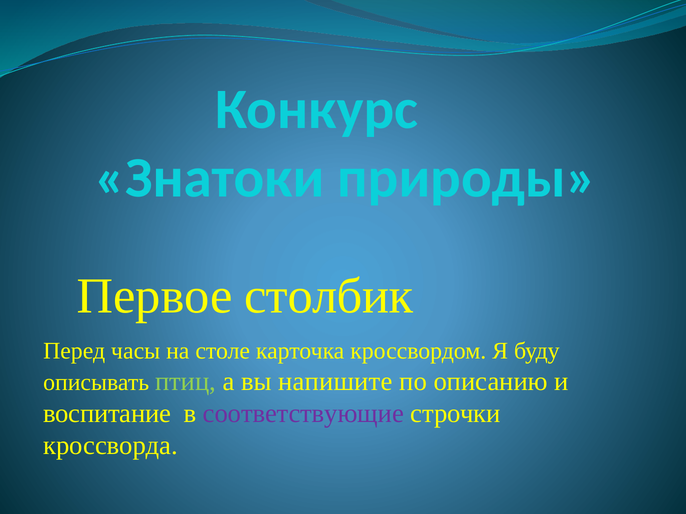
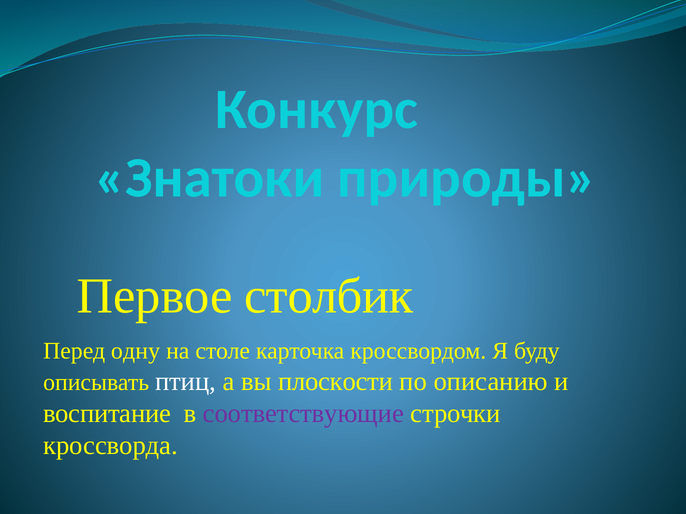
часы: часы -> одну (136, 351)
птиц colour: light green -> white (186, 382)
напишите: напишите -> плоскости (336, 382)
